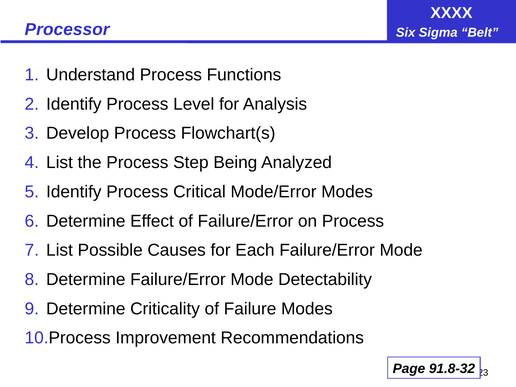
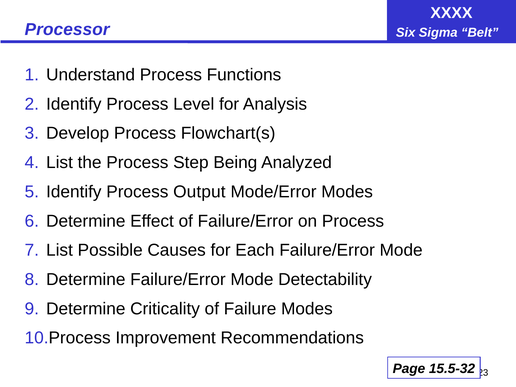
Critical: Critical -> Output (199, 192)
91.8-32: 91.8-32 -> 15.5-32 (452, 369)
